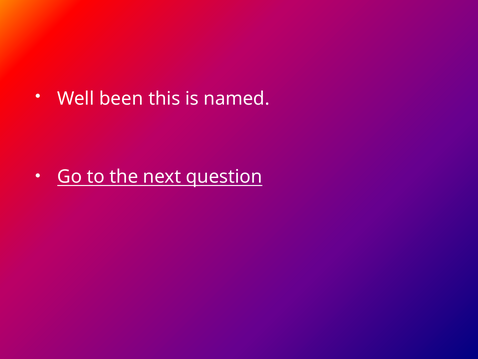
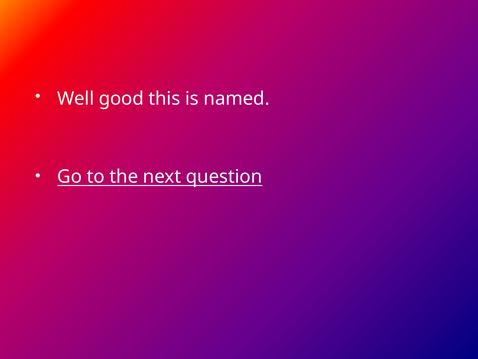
been: been -> good (121, 98)
